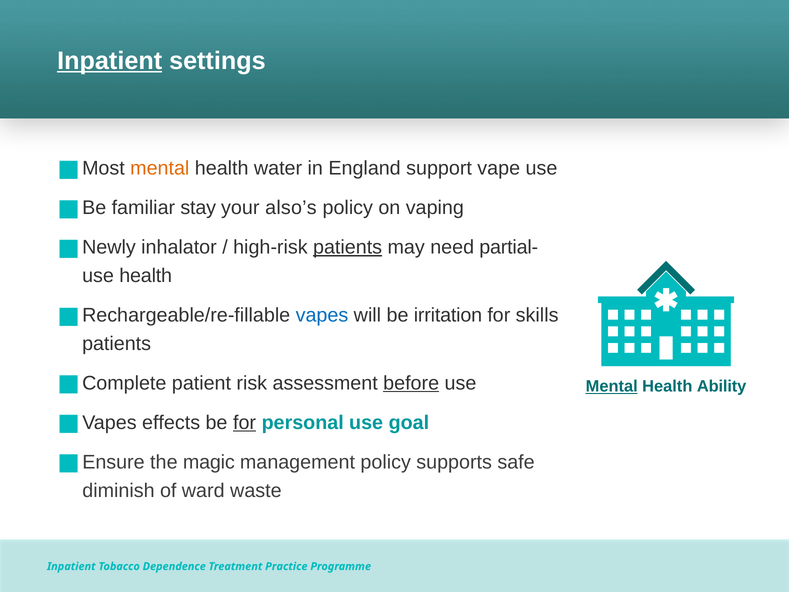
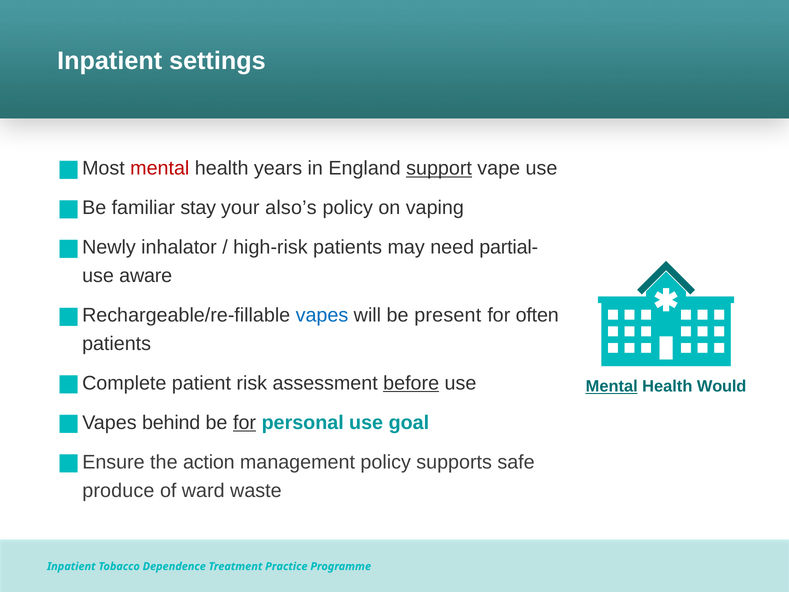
Inpatient underline: present -> none (110, 61)
mental colour: orange -> red (160, 168)
water: water -> years (278, 168)
support underline: none -> present (439, 168)
patients underline: present -> none (348, 247)
use health: health -> aware (146, 276)
irritation: irritation -> present (448, 315)
skills: skills -> often (537, 315)
Ability: Ability -> Would (722, 386)
effects: effects -> behind (171, 422)
magic: magic -> action (209, 462)
diminish: diminish -> produce (118, 490)
